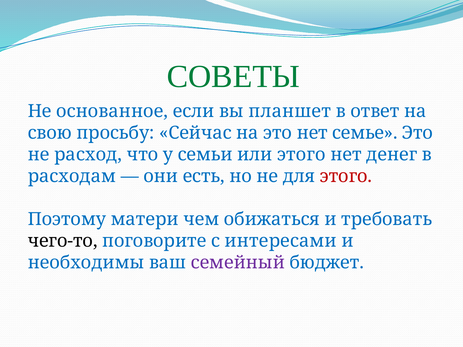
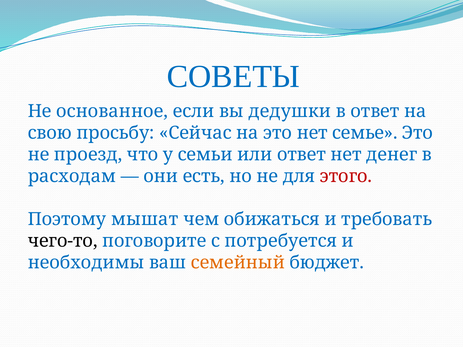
СОВЕТЫ colour: green -> blue (233, 76)
планшет: планшет -> дедушки (290, 111)
расход: расход -> проезд (88, 155)
или этого: этого -> ответ (302, 155)
матери: матери -> мышат (145, 219)
интересами: интересами -> потребуется (281, 241)
семейный colour: purple -> orange (238, 263)
